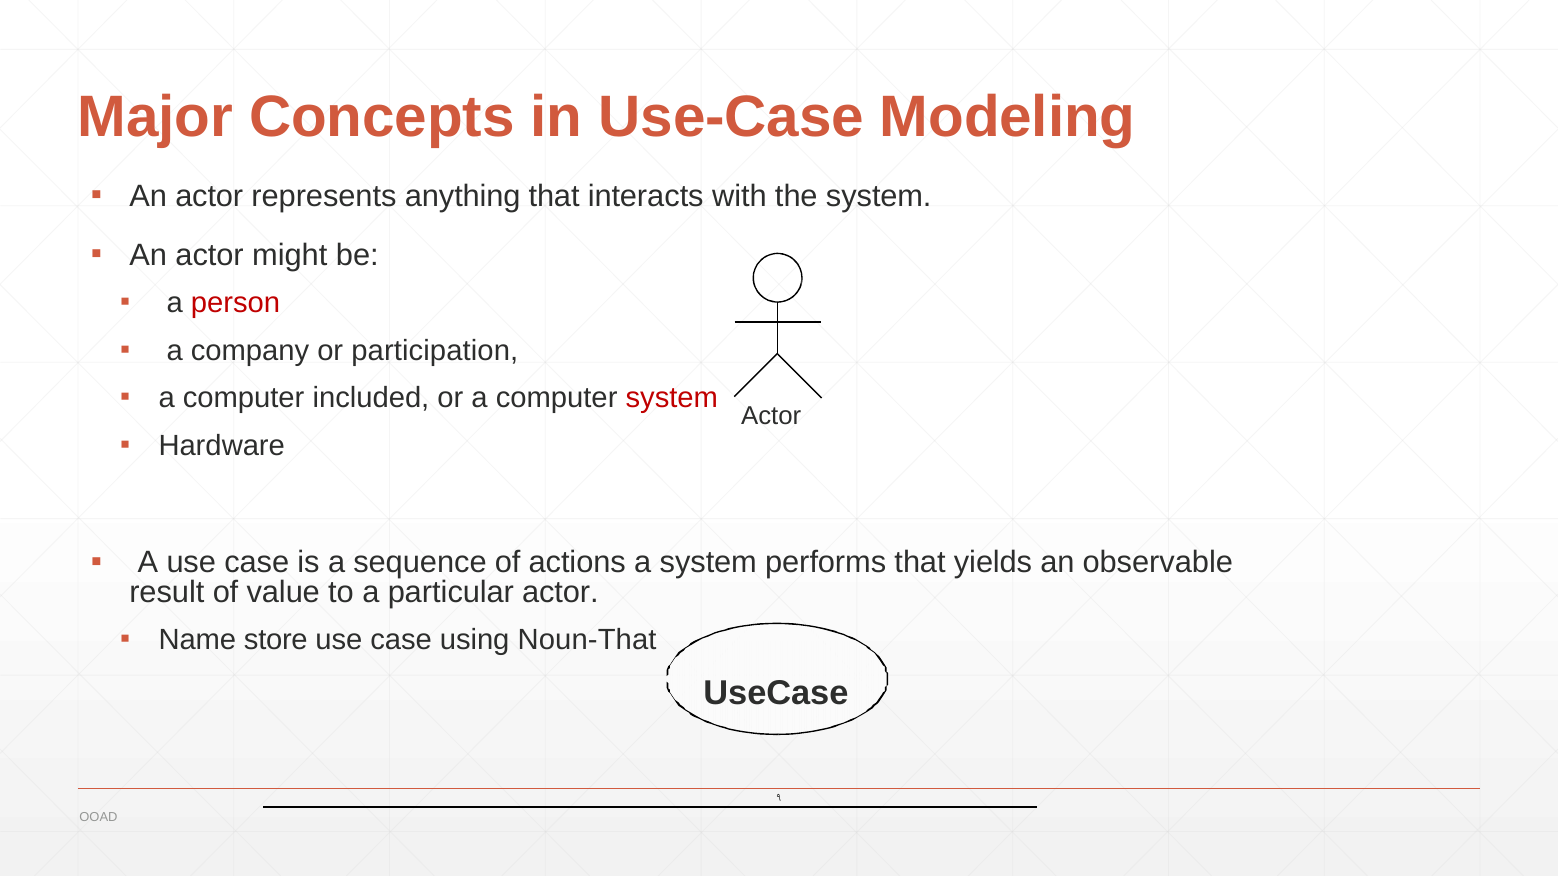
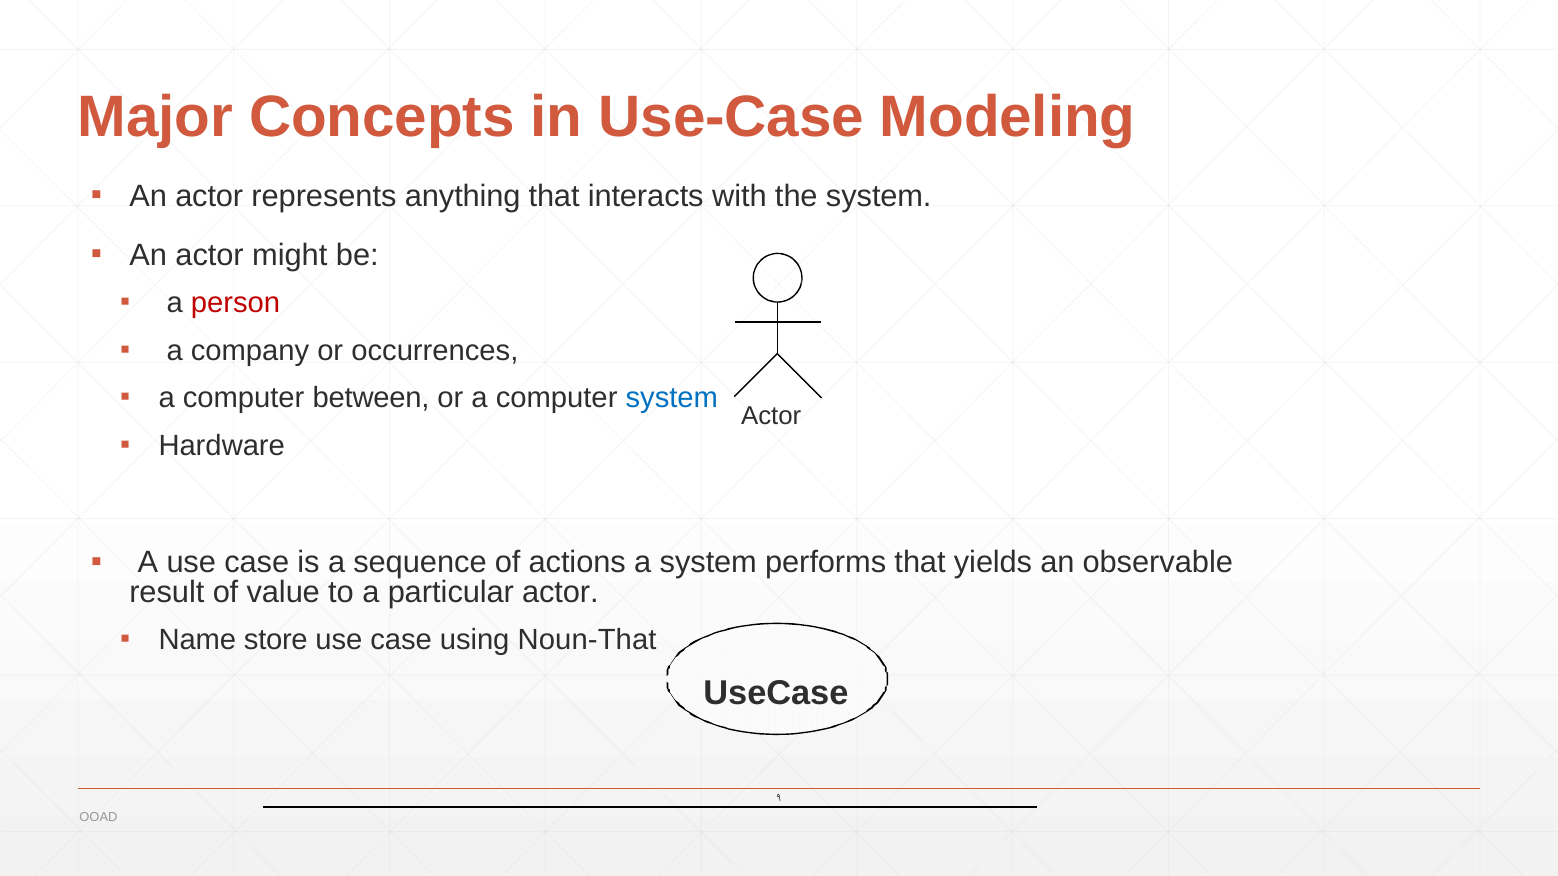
participation: participation -> occurrences (435, 351)
included: included -> between (371, 398)
system colour: red -> blue (672, 398)
